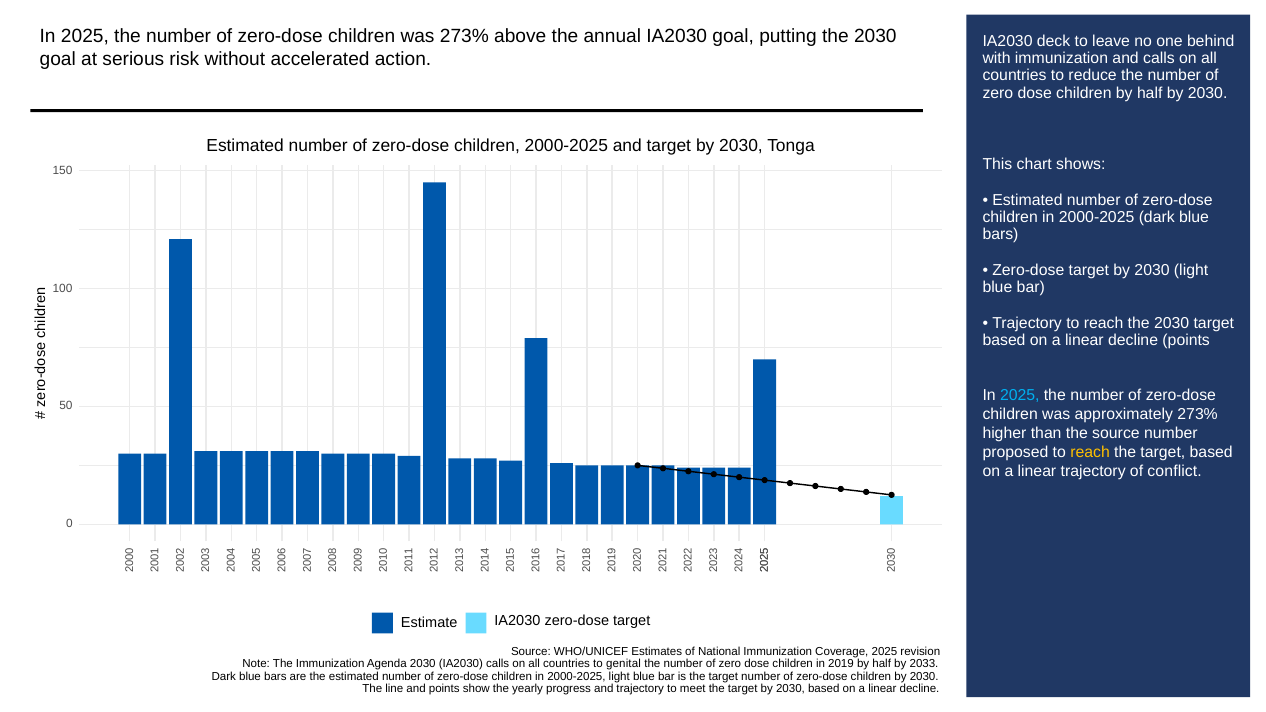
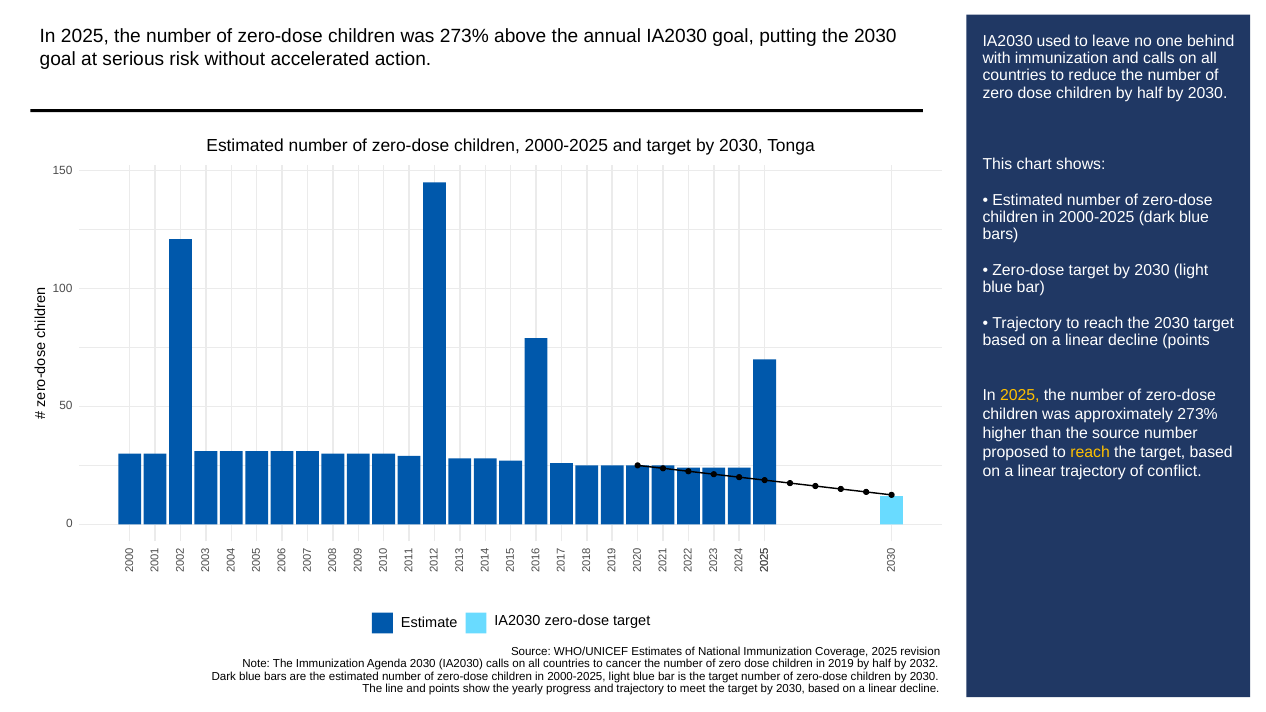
deck: deck -> used (1054, 42)
2025 colour: light blue -> yellow (1020, 395)
genital: genital -> cancer (624, 664)
2033: 2033 -> 2032 (924, 664)
